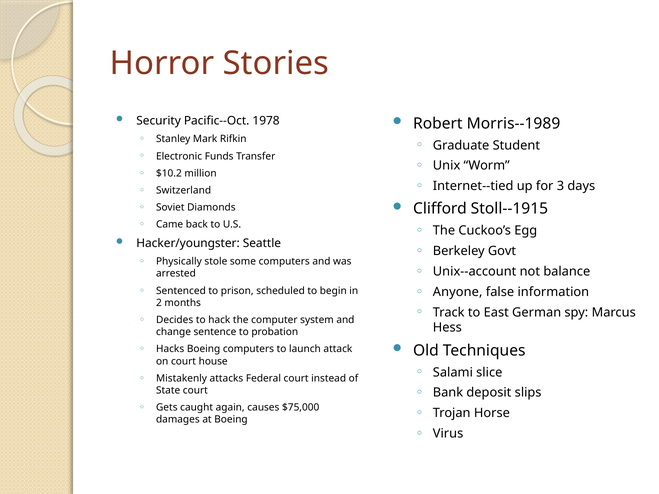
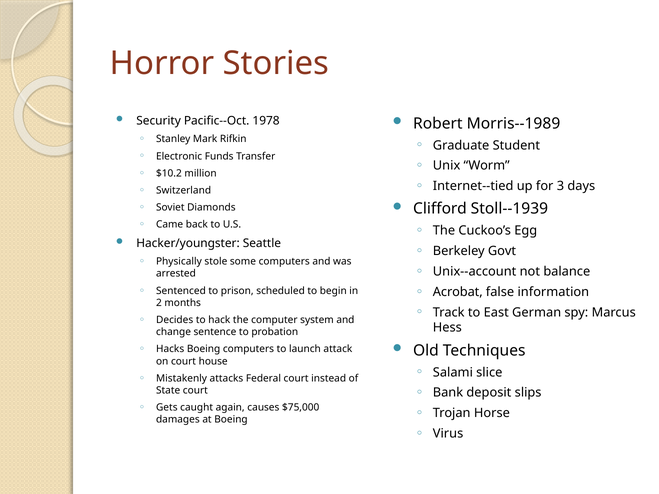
Stoll--1915: Stoll--1915 -> Stoll--1939 (509, 209)
Anyone: Anyone -> Acrobat (458, 292)
